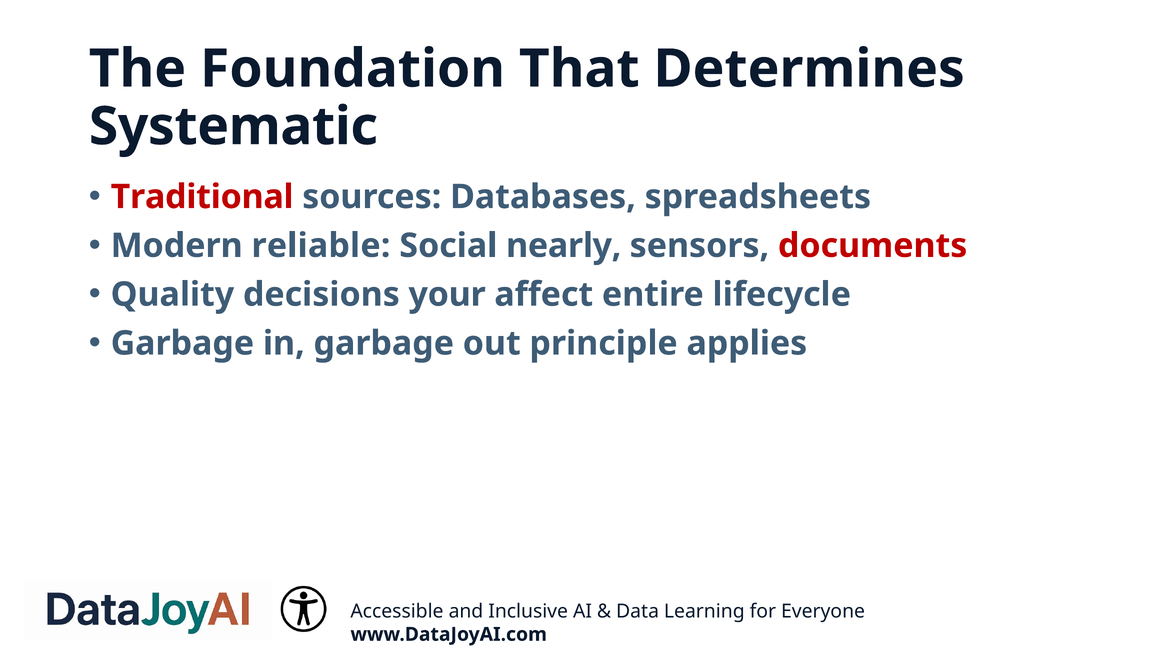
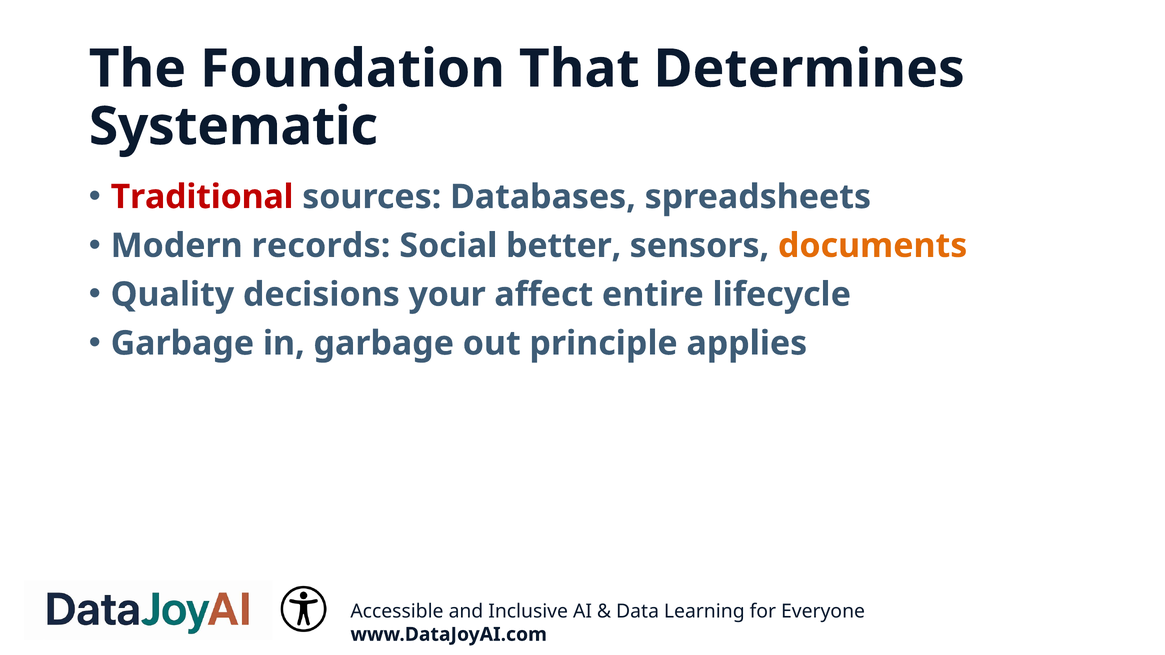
reliable: reliable -> records (321, 246)
nearly: nearly -> better (564, 246)
documents colour: red -> orange (873, 246)
